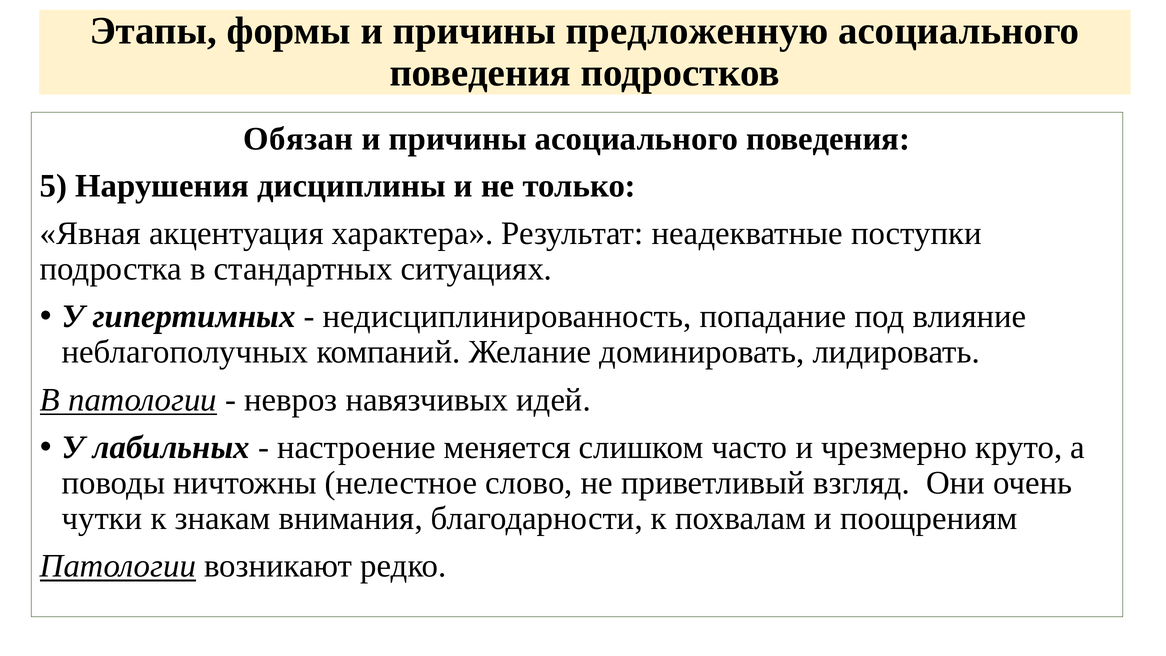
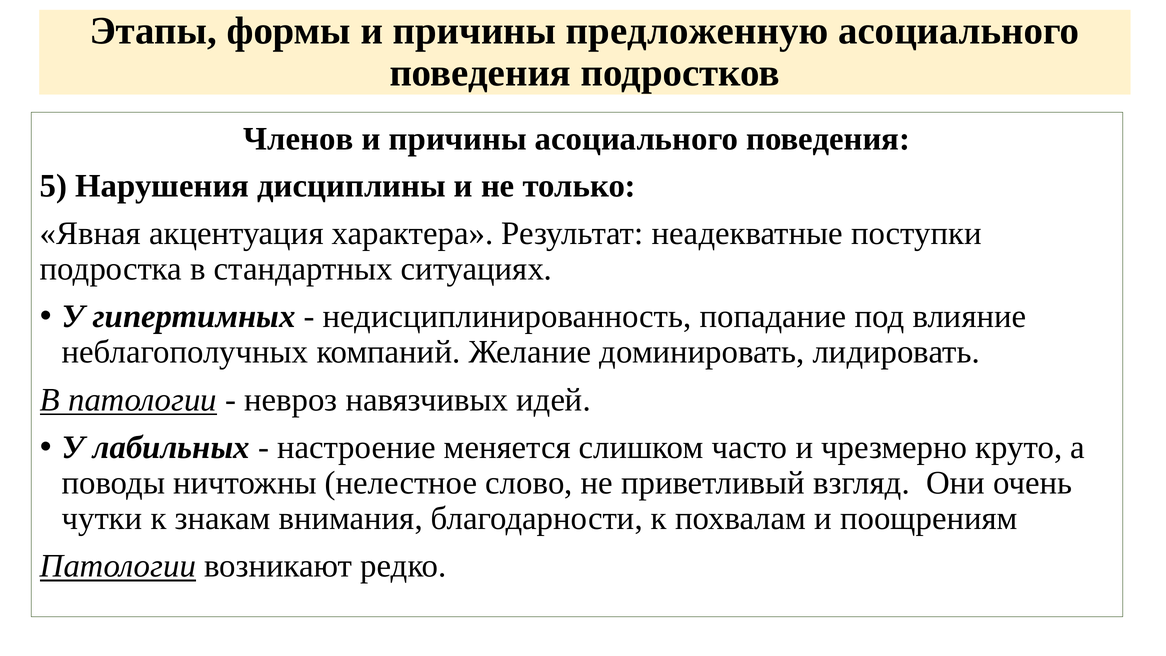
Обязан: Обязан -> Членов (298, 139)
